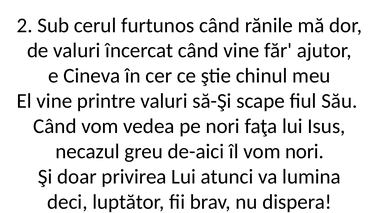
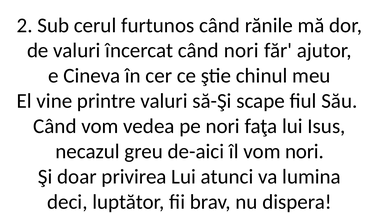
când vine: vine -> nori (241, 51)
